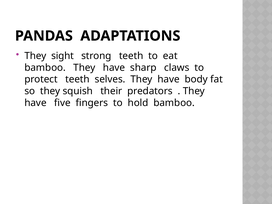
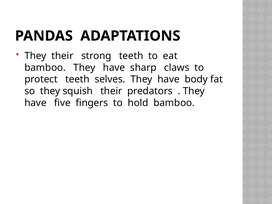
They sight: sight -> their (62, 56)
